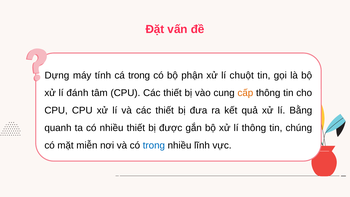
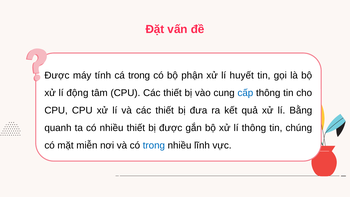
Dựng: Dựng -> Được (57, 75)
chuột: chuột -> huyết (242, 75)
đánh: đánh -> động (77, 93)
cấp colour: orange -> blue (245, 93)
